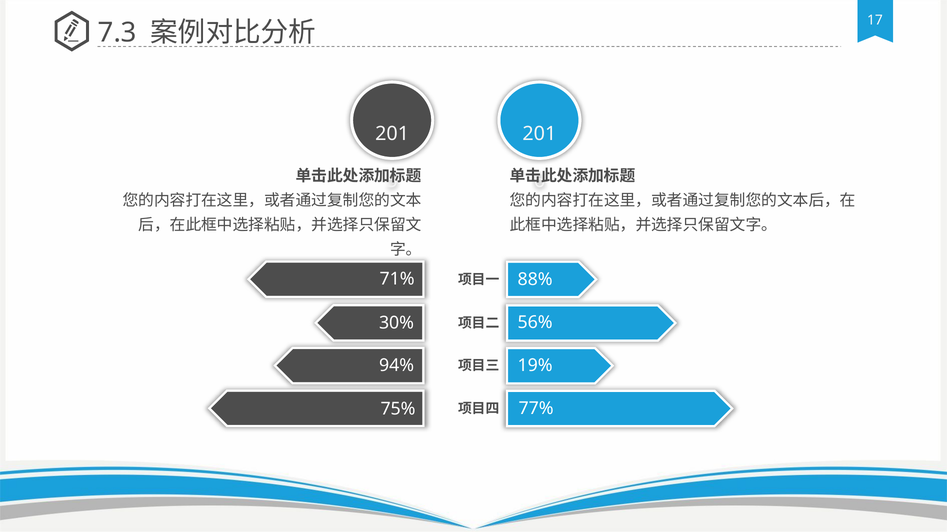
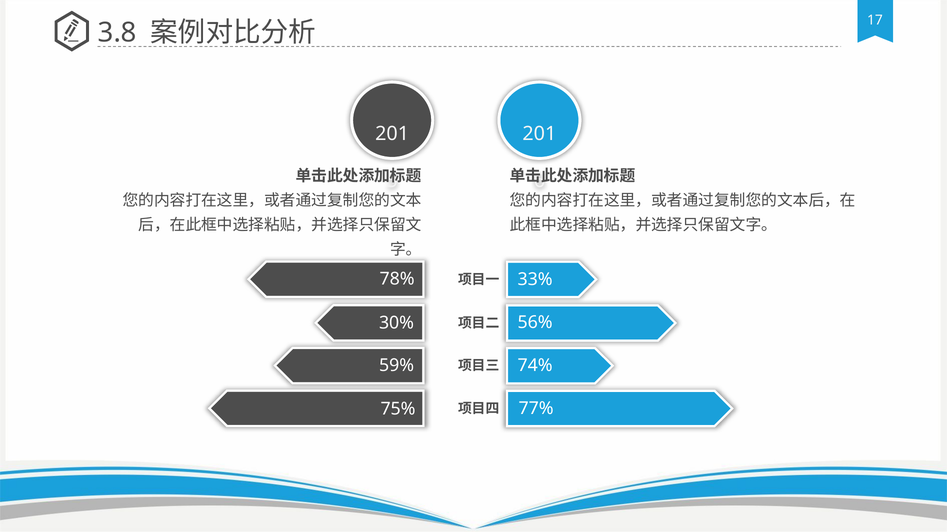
7.3: 7.3 -> 3.8 (117, 33)
71%: 71% -> 78% (397, 279)
88%: 88% -> 33% (535, 280)
94%: 94% -> 59% (397, 366)
19%: 19% -> 74% (535, 366)
